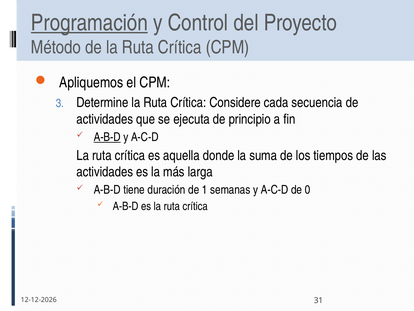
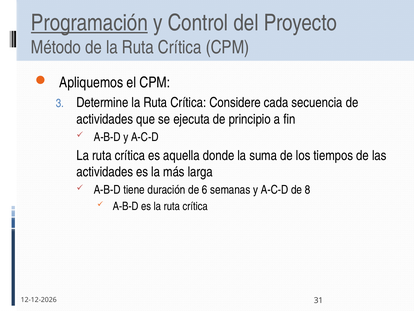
A-B-D underline: present -> none (107, 137)
1: 1 -> 6 (205, 190)
0: 0 -> 8 (308, 190)
